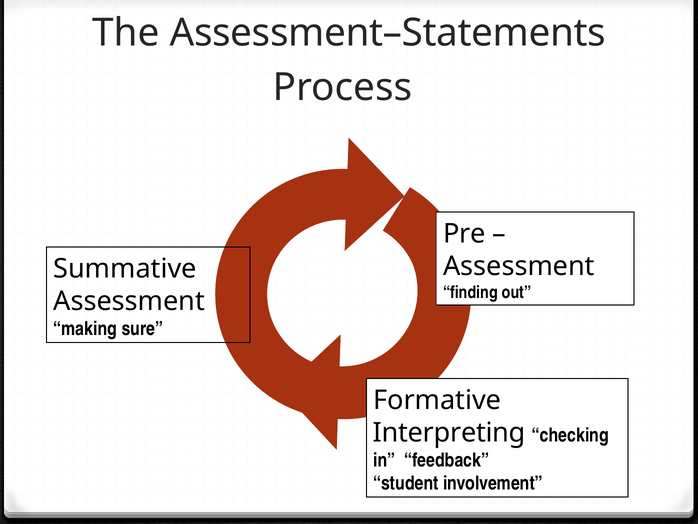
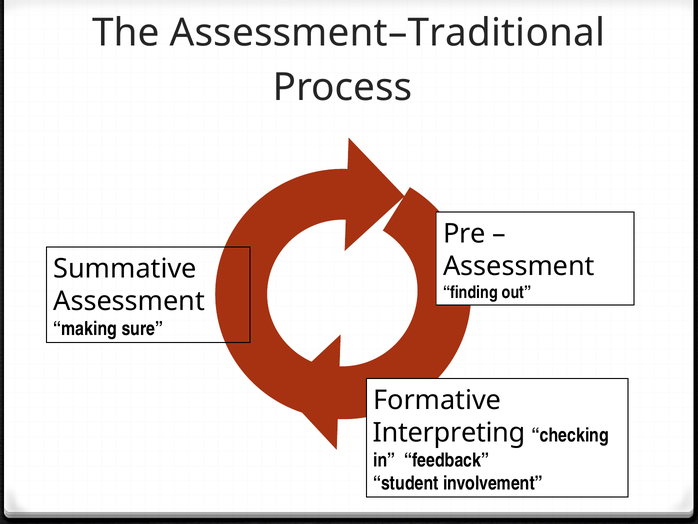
Assessment–Statements: Assessment–Statements -> Assessment–Traditional (387, 33)
